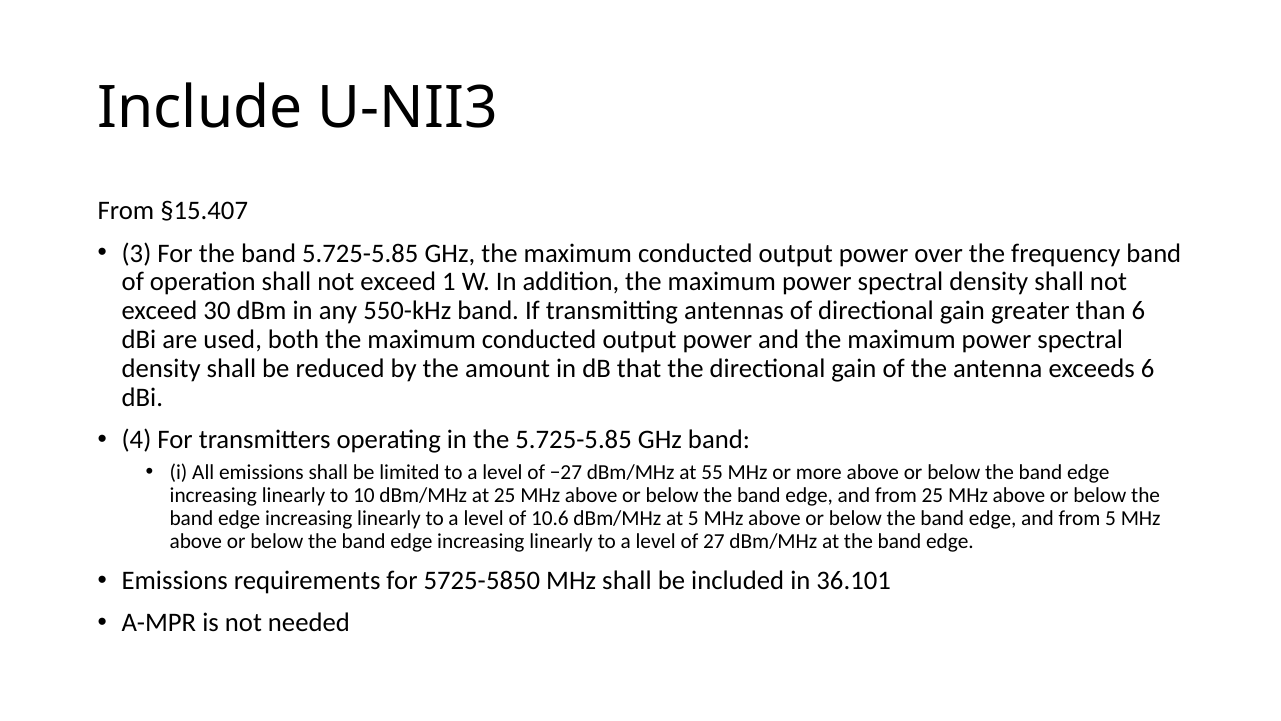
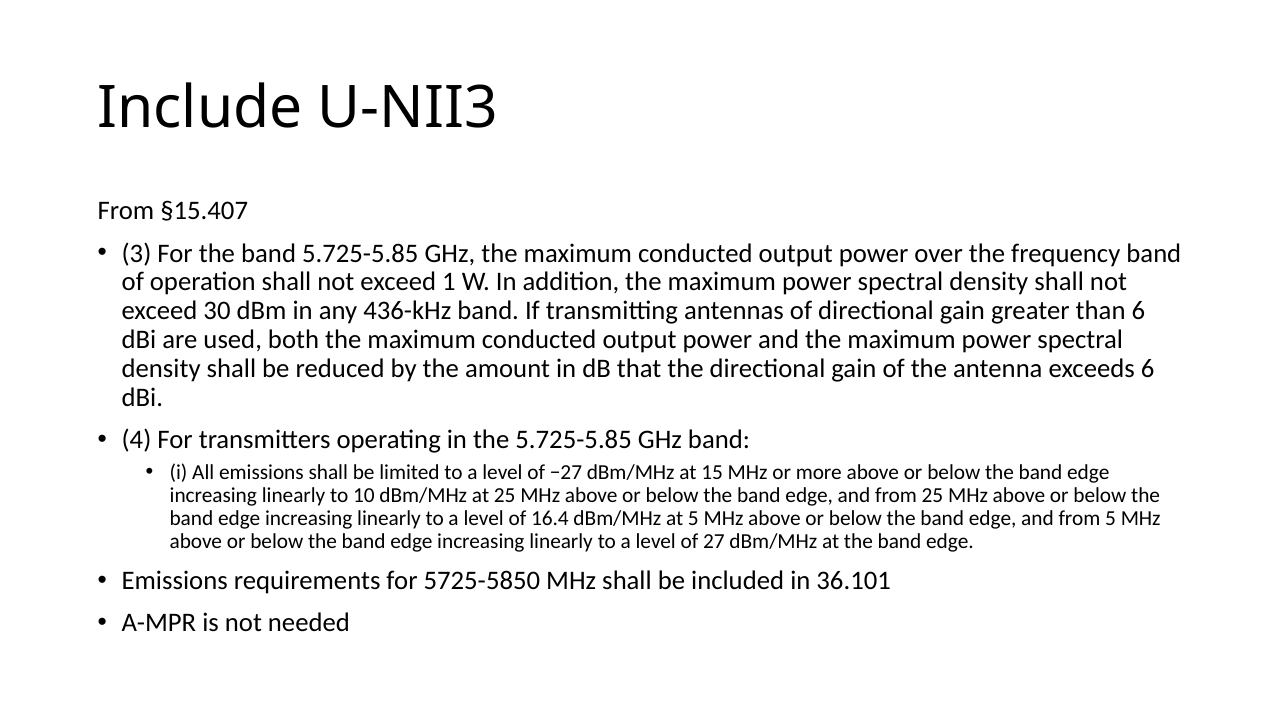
550-kHz: 550-kHz -> 436-kHz (407, 311)
55: 55 -> 15 (712, 472)
10.6: 10.6 -> 16.4 (550, 518)
